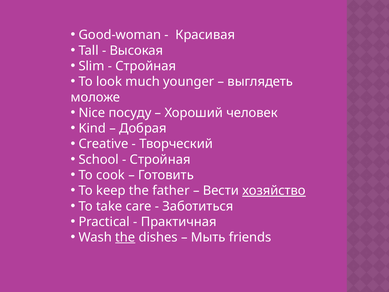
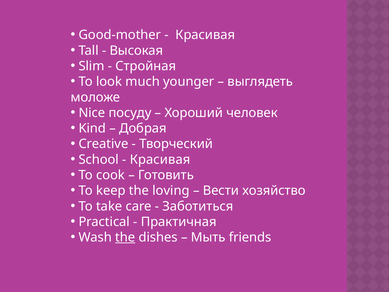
Good-woman: Good-woman -> Good-mother (120, 35)
Стройная: Стройная -> Красивая (160, 159)
father: father -> loving (171, 190)
хозяйство underline: present -> none (274, 190)
